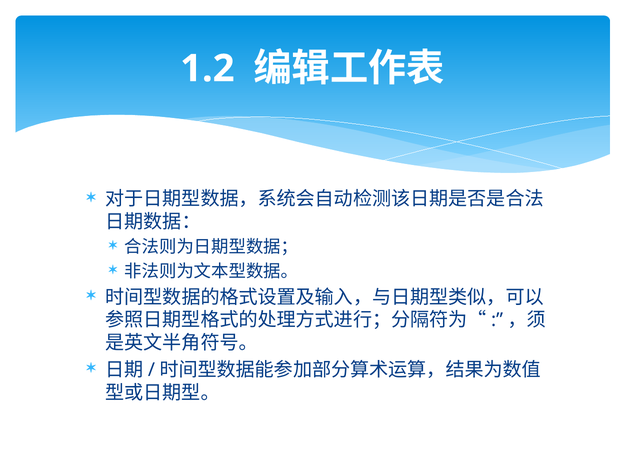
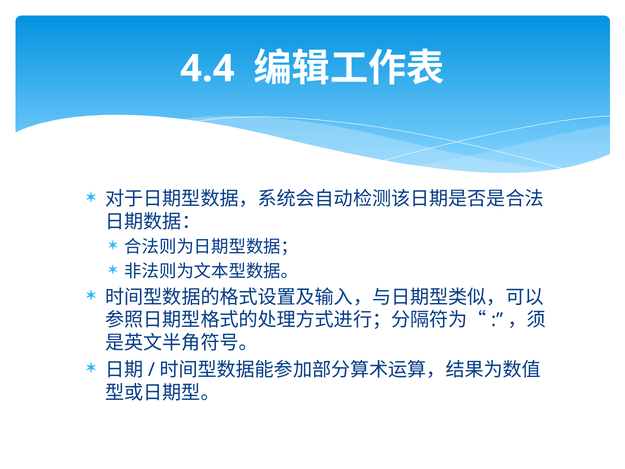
1.2: 1.2 -> 4.4 (207, 69)
